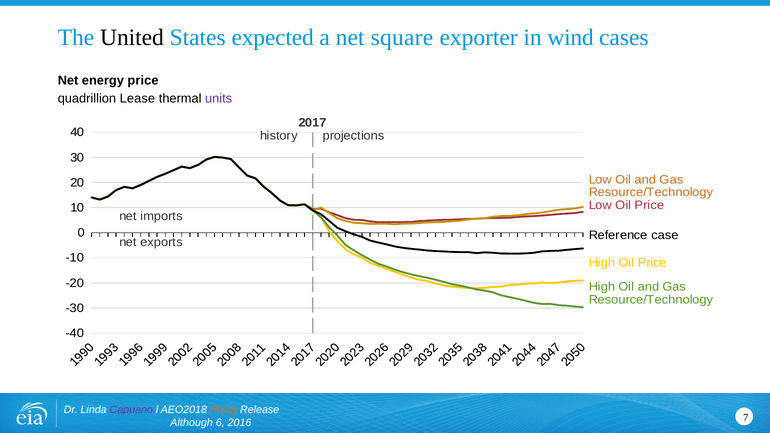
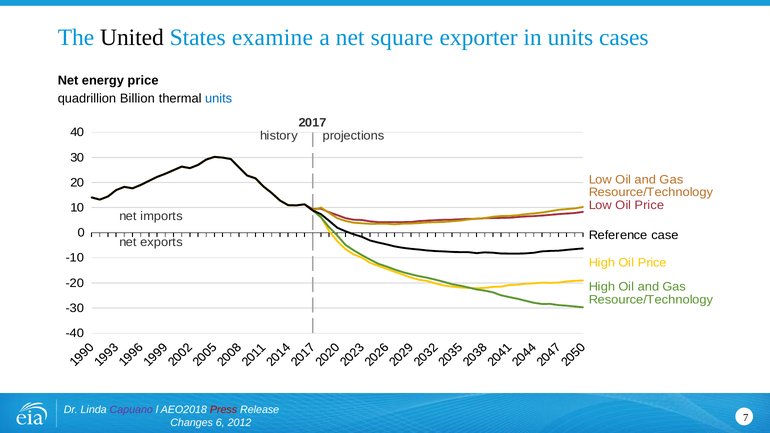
expected: expected -> examine (272, 37)
in wind: wind -> units (570, 37)
Lease: Lease -> Billion (137, 99)
units colour: purple -> blue (219, 99)
Press colour: orange -> red (224, 410)
Although: Although -> Changes (192, 423)
2016: 2016 -> 2012 (240, 423)
